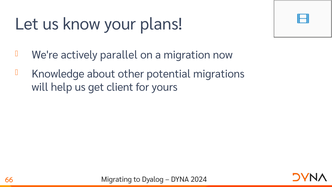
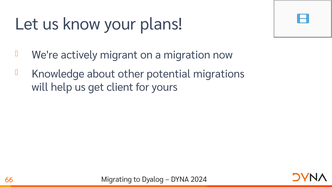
parallel: parallel -> migrant (119, 55)
